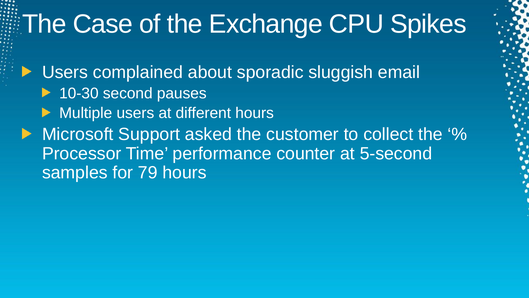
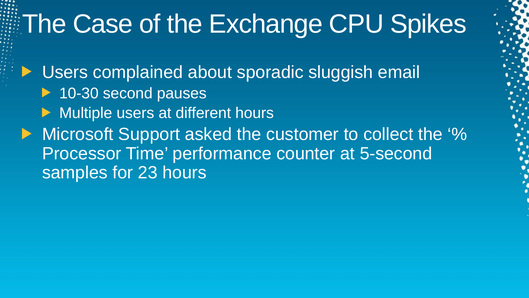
79: 79 -> 23 (148, 172)
